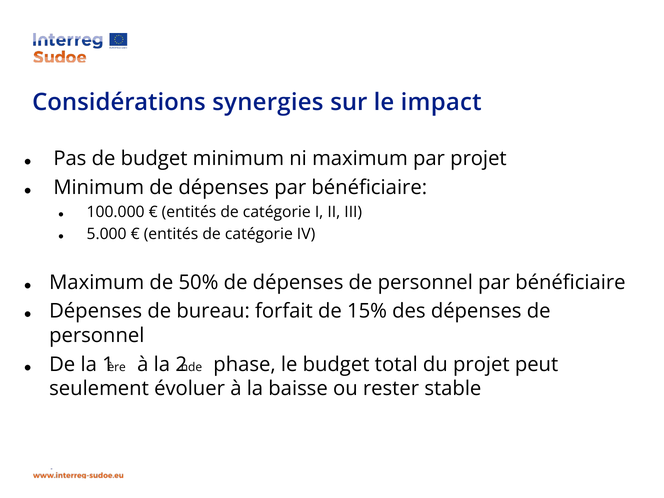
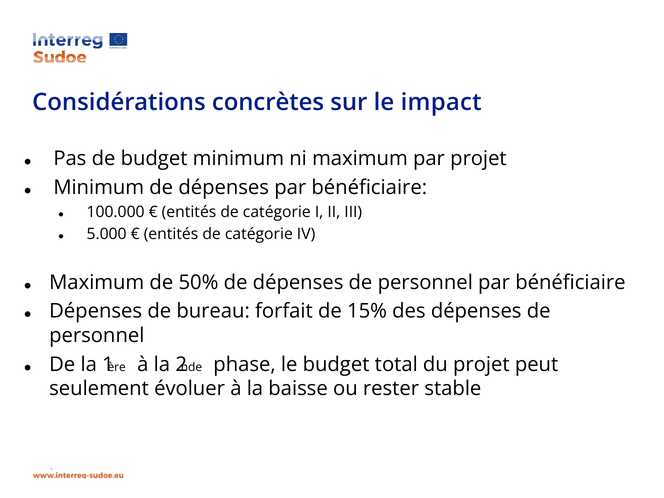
synergies: synergies -> concrètes (268, 102)
